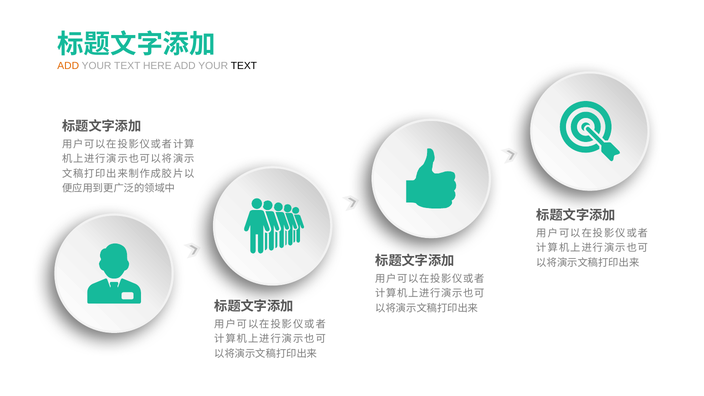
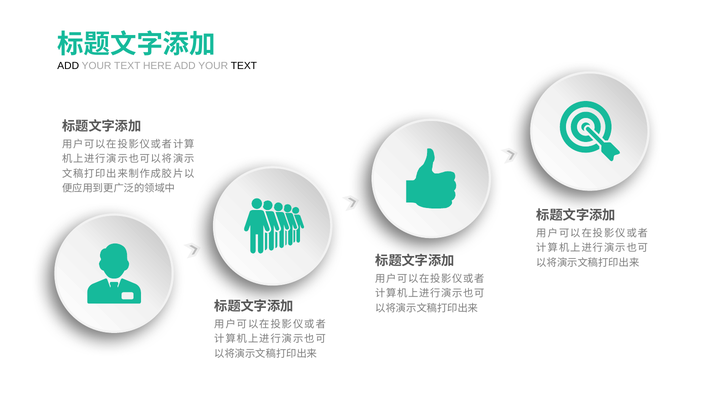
ADD colour: orange -> black (68, 66)
